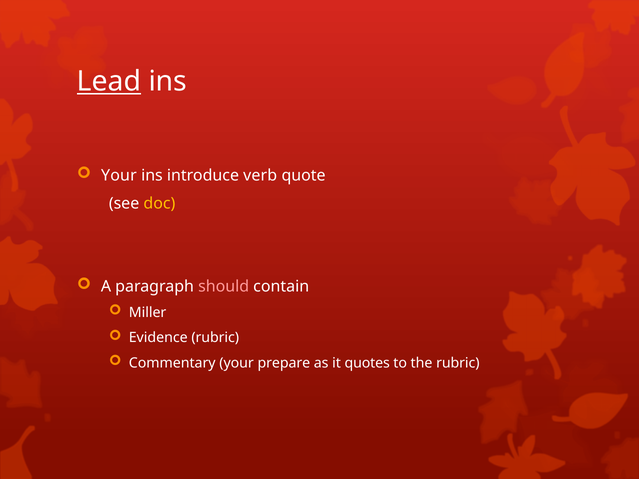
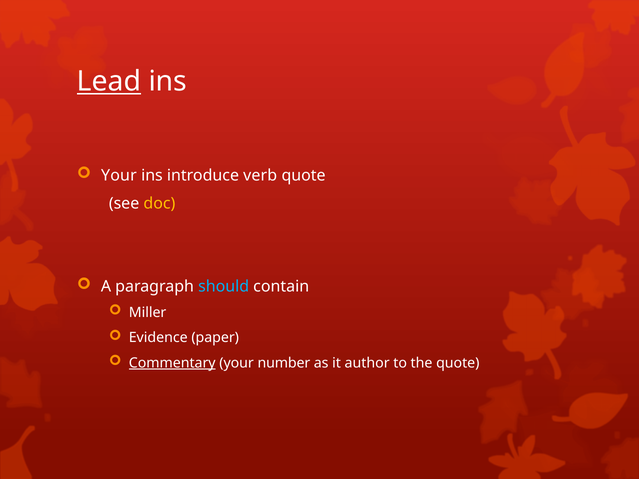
should colour: pink -> light blue (224, 287)
Evidence rubric: rubric -> paper (215, 338)
Commentary underline: none -> present (172, 363)
prepare: prepare -> number (284, 363)
quotes: quotes -> author (367, 363)
the rubric: rubric -> quote (458, 363)
